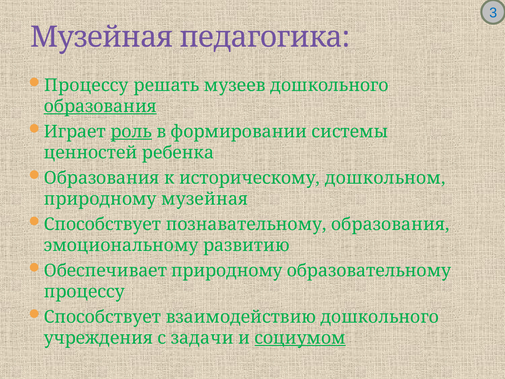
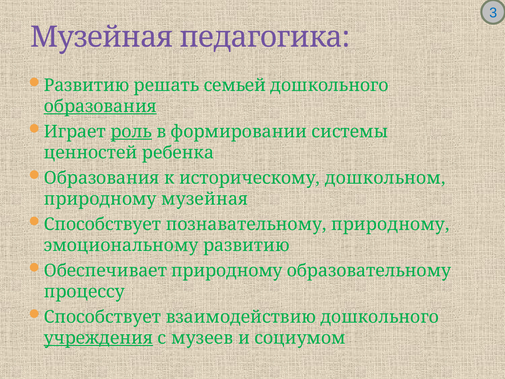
Процессу: Процессу -> Развитию (87, 85)
музеев: музеев -> семьей (235, 85)
познавательному образования: образования -> природному (390, 224)
учреждения underline: none -> present (98, 338)
задачи: задачи -> музеев (202, 338)
социумом underline: present -> none (300, 338)
